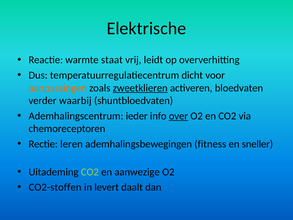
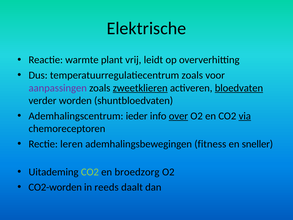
staat: staat -> plant (112, 60)
temperatuurregulatiecentrum dicht: dicht -> zoals (192, 75)
aanpassingen colour: orange -> purple (58, 88)
bloedvaten underline: none -> present (239, 88)
waarbij: waarbij -> worden (75, 101)
via underline: none -> present (245, 116)
aanwezige: aanwezige -> broedzorg (137, 172)
CO2-stoffen: CO2-stoffen -> CO2-worden (55, 187)
levert: levert -> reeds (107, 187)
